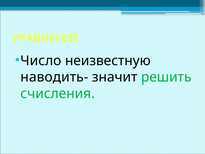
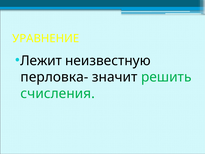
Число: Число -> Лежит (41, 61)
наводить-: наводить- -> перловка- (54, 77)
